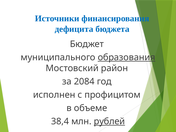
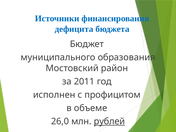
образования underline: present -> none (126, 57)
2084: 2084 -> 2011 (84, 82)
38,4: 38,4 -> 26,0 (60, 121)
